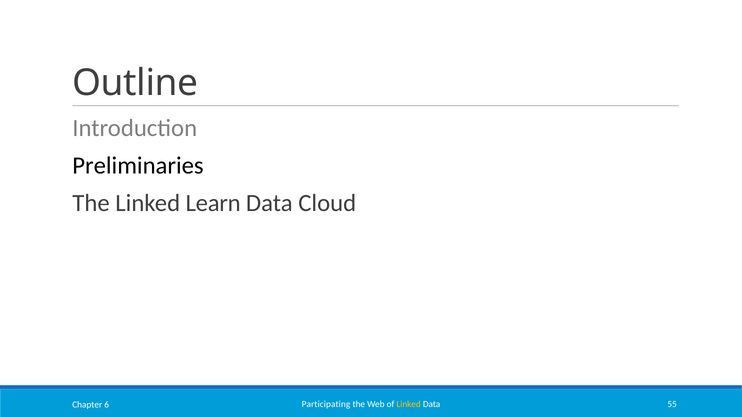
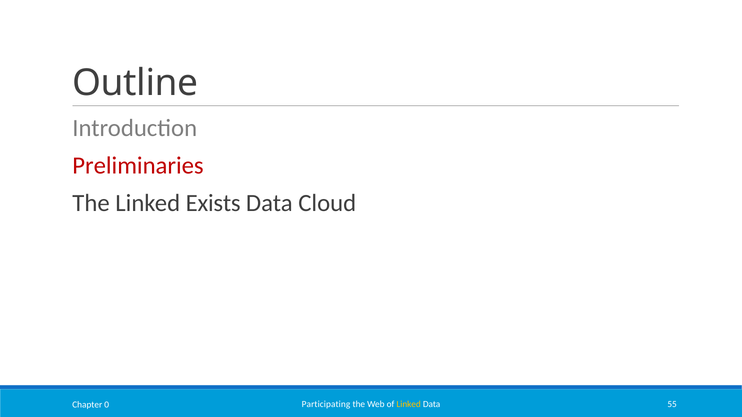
Preliminaries colour: black -> red (138, 166)
Learn: Learn -> Exists (213, 203)
6: 6 -> 0 (107, 405)
